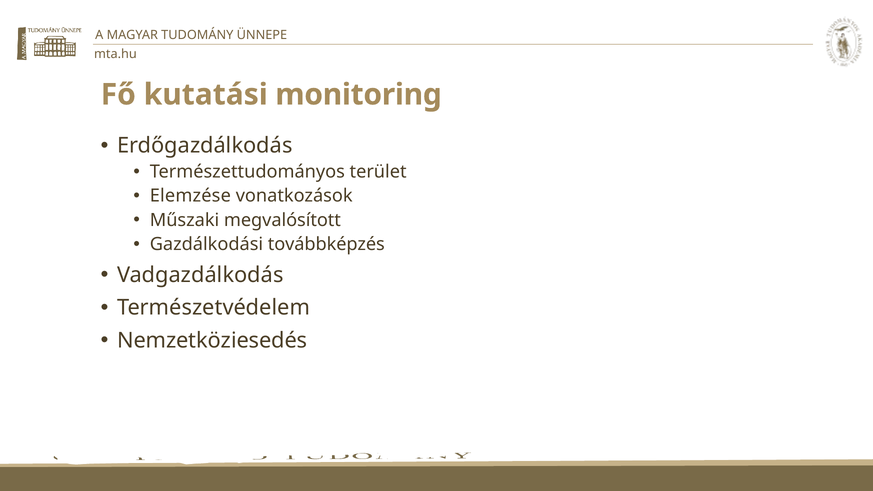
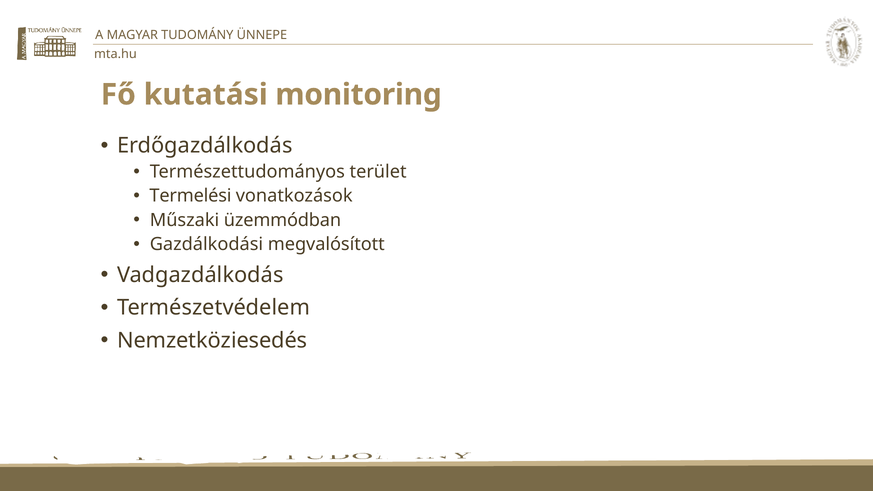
Elemzése: Elemzése -> Termelési (191, 196)
megvalósított: megvalósított -> üzemmódban (283, 220)
továbbképzés: továbbképzés -> megvalósított (326, 244)
